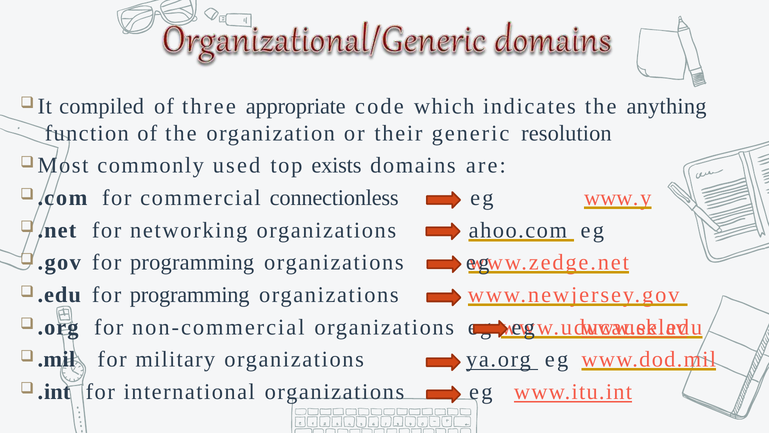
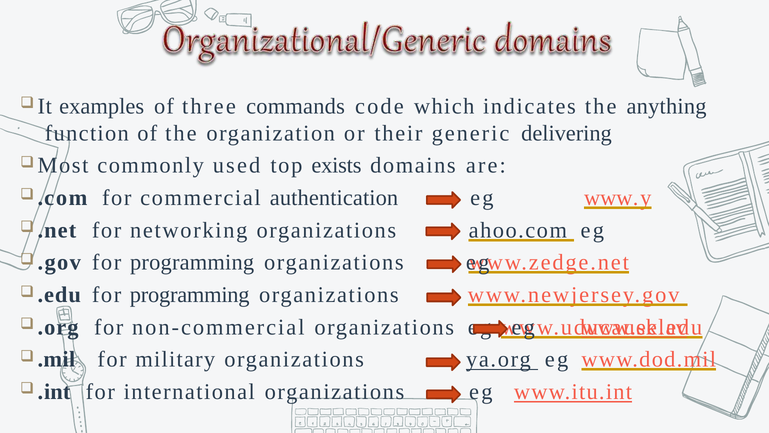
compiled: compiled -> examples (102, 106)
appropriate: appropriate -> commands (296, 106)
resolution: resolution -> delivering (567, 133)
connectionless: connectionless -> authentication (334, 198)
